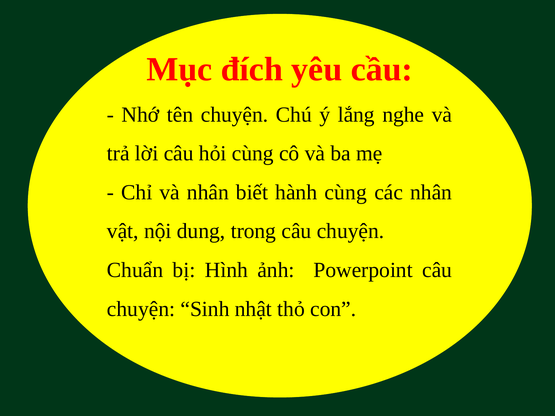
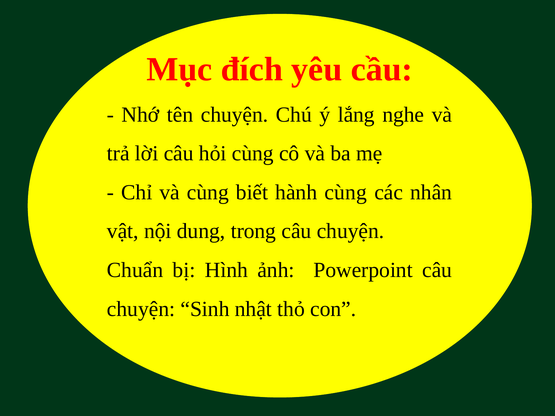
và nhân: nhân -> cùng (208, 192)
